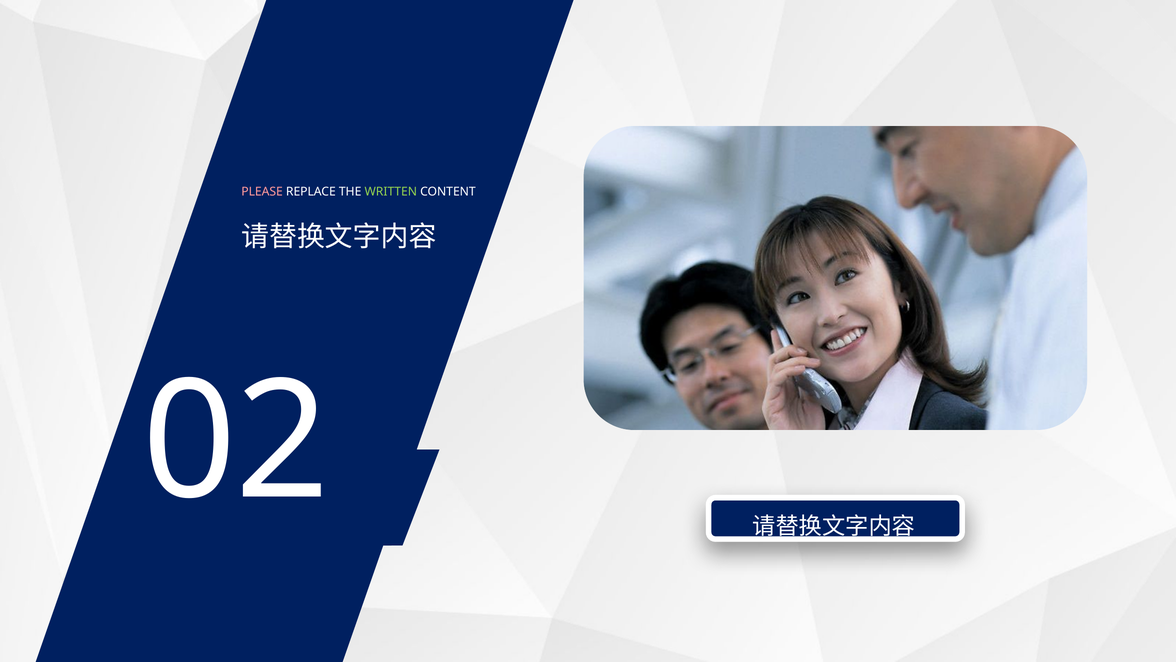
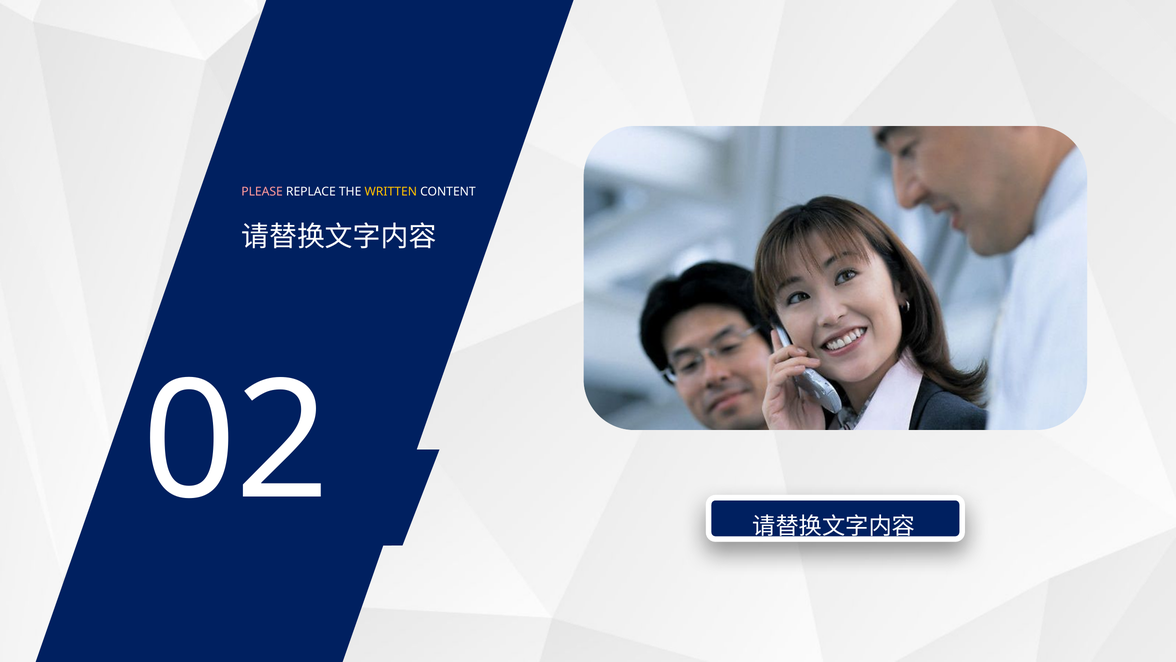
WRITTEN colour: light green -> yellow (391, 192)
